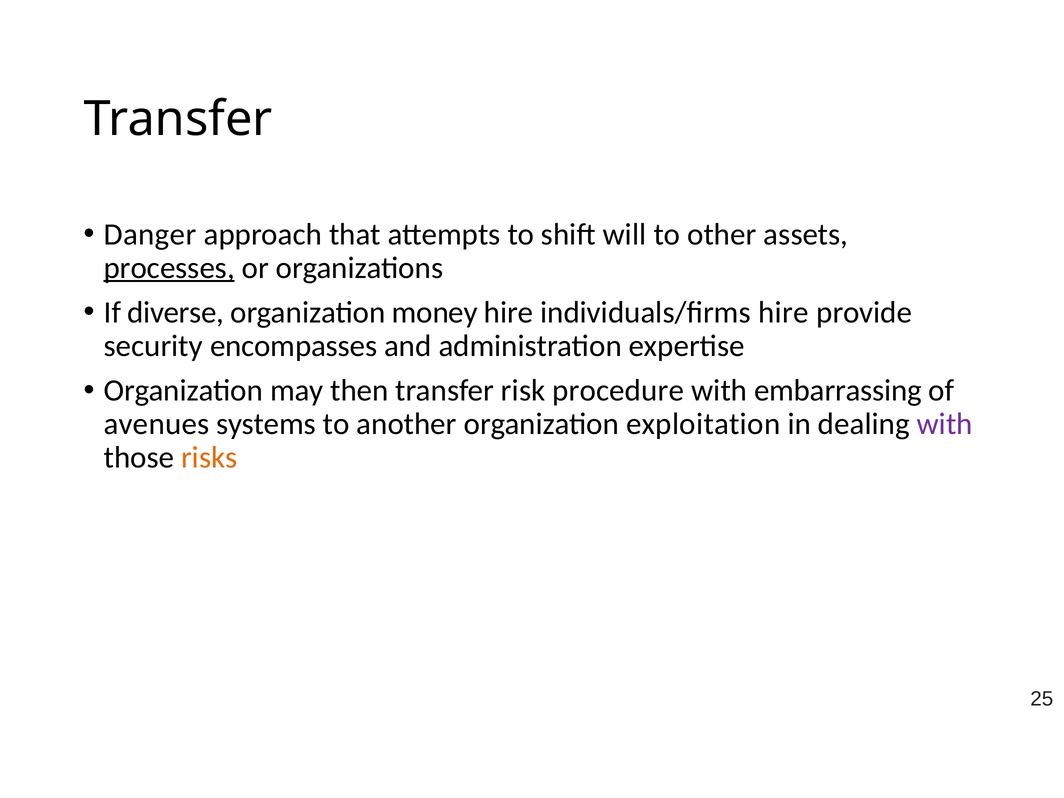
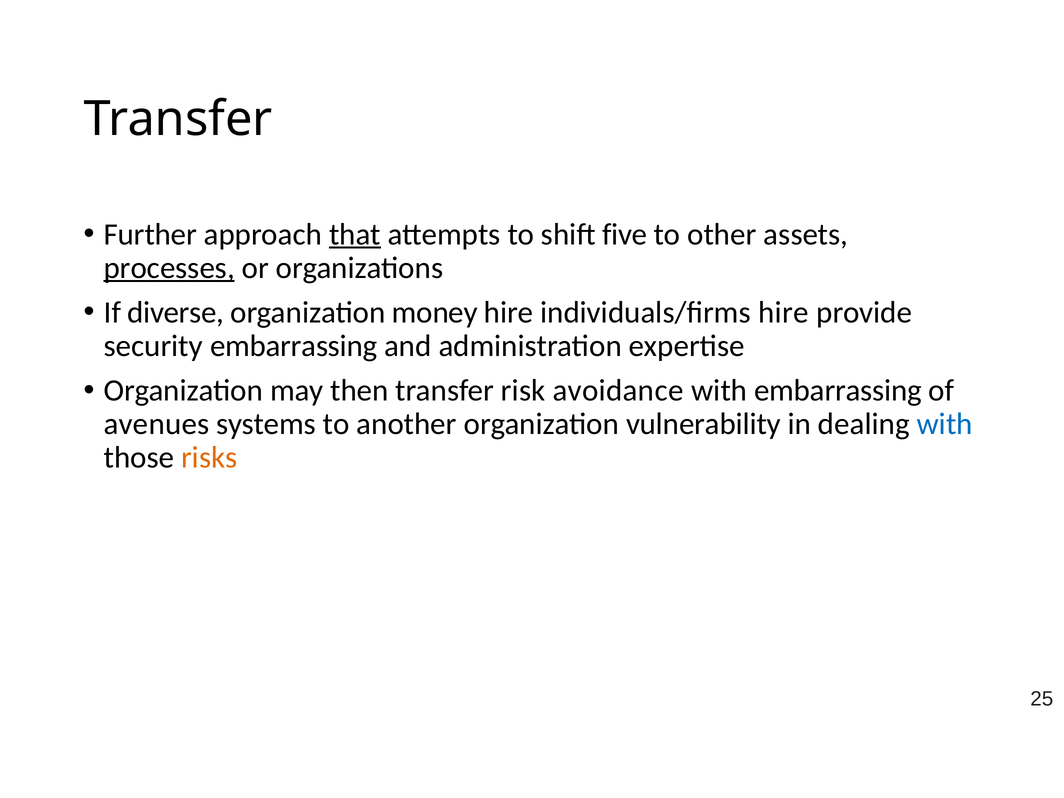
Danger: Danger -> Further (150, 234)
that underline: none -> present (355, 234)
will: will -> five (625, 234)
security encompasses: encompasses -> embarrassing (294, 346)
procedure: procedure -> avoidance (618, 391)
exploitation: exploitation -> vulnerability (703, 424)
with colour: purple -> blue (945, 424)
